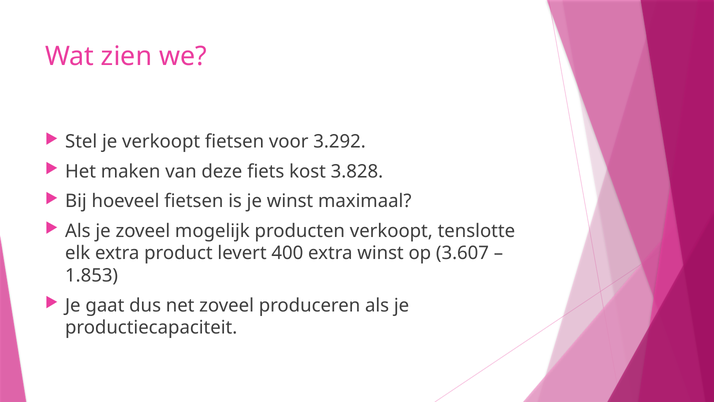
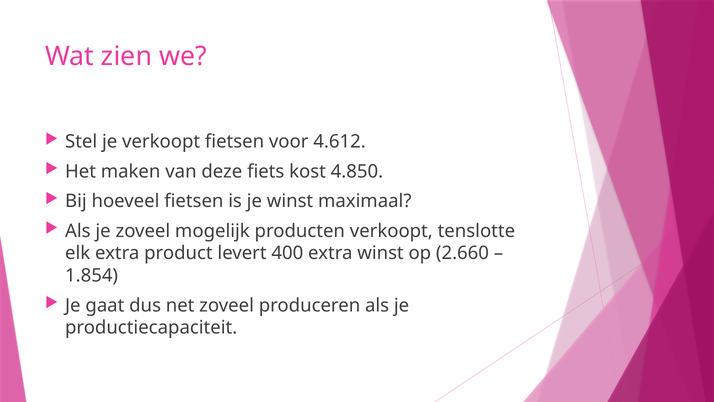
3.292: 3.292 -> 4.612 (340, 142)
3.828: 3.828 -> 4.850 (357, 171)
3.607: 3.607 -> 2.660 (462, 253)
1.853: 1.853 -> 1.854 (92, 275)
